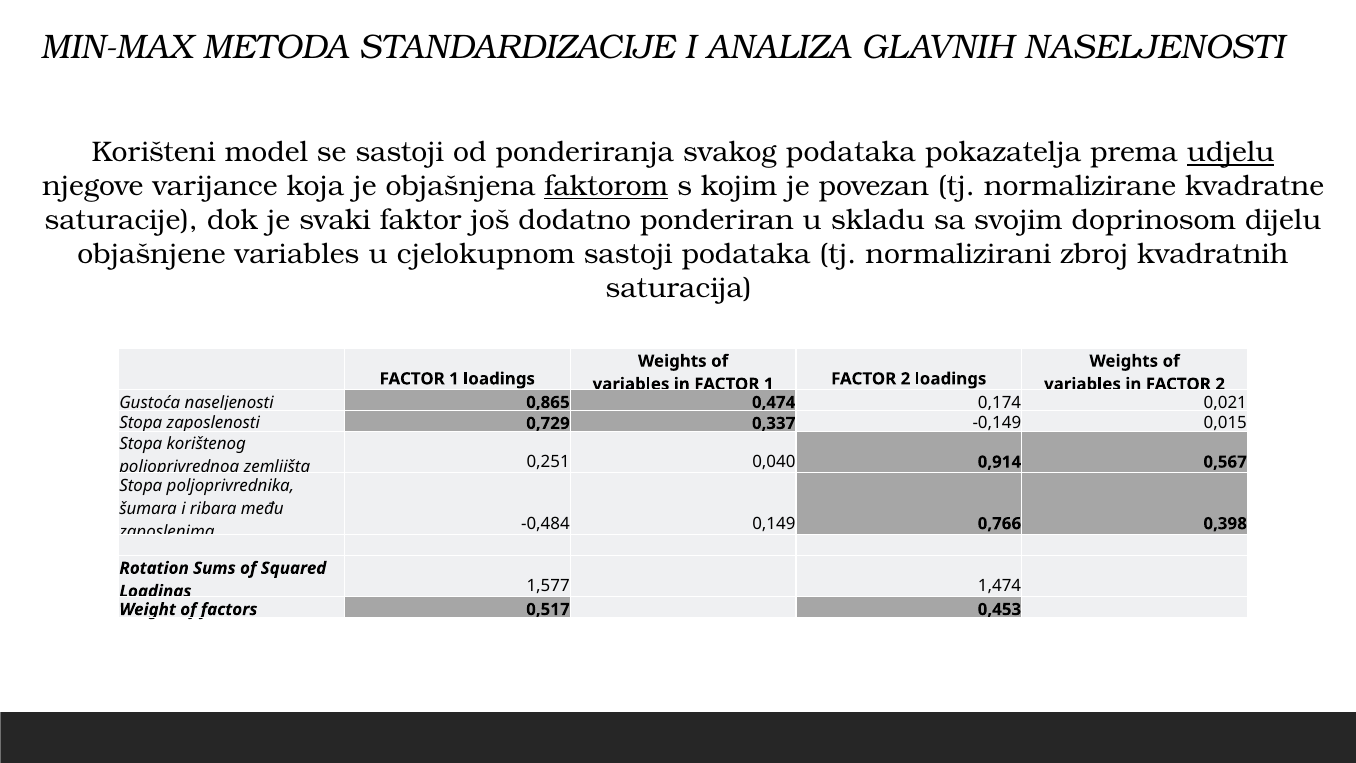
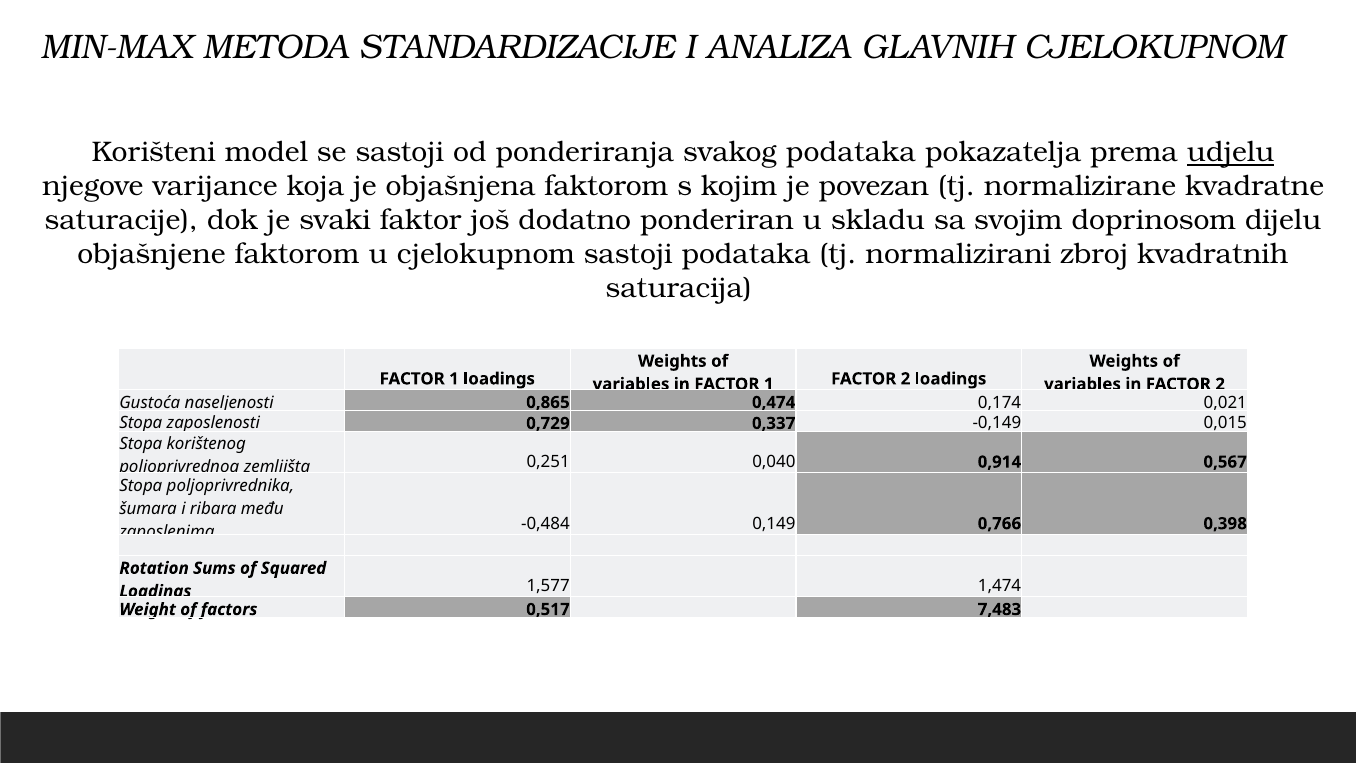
GLAVNIH NASELJENOSTI: NASELJENOSTI -> CJELOKUPNOM (1154, 47)
faktorom underline: present -> none (606, 186)
objašnjene variables: variables -> faktorom (297, 254)
0,453: 0,453 -> 7,483 (999, 609)
